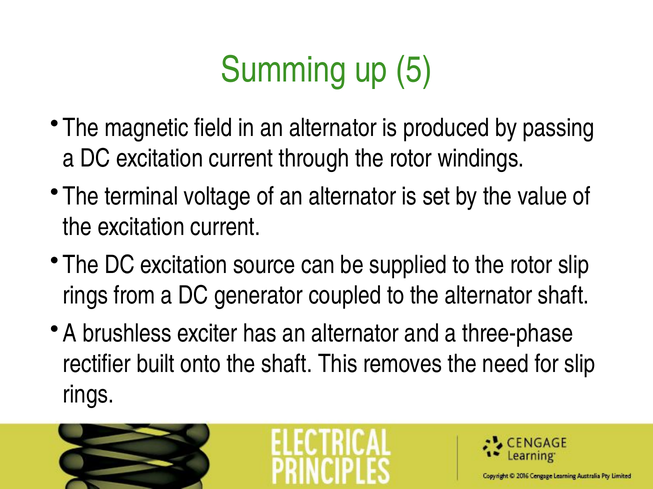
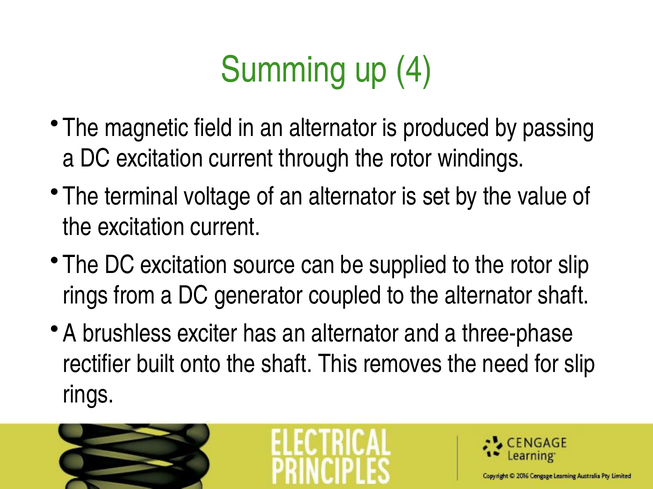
5: 5 -> 4 (414, 70)
